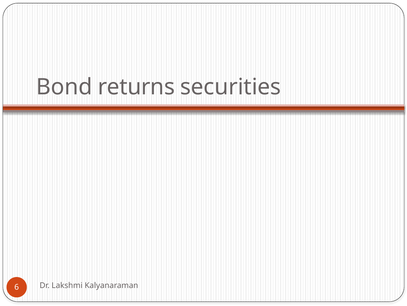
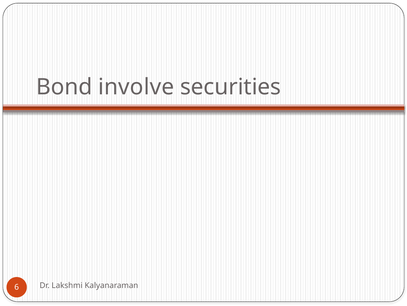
returns: returns -> involve (136, 87)
